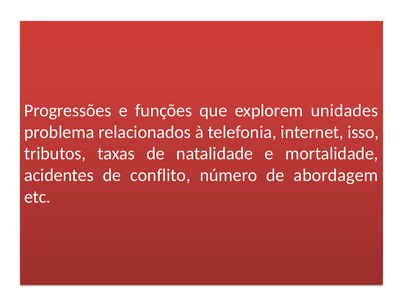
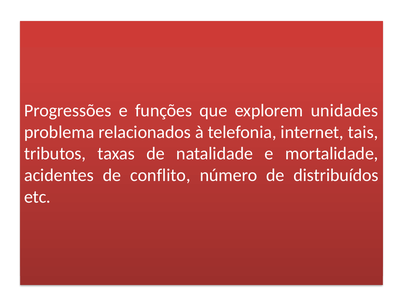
isso: isso -> tais (363, 132)
abordagem: abordagem -> distribuídos (336, 175)
